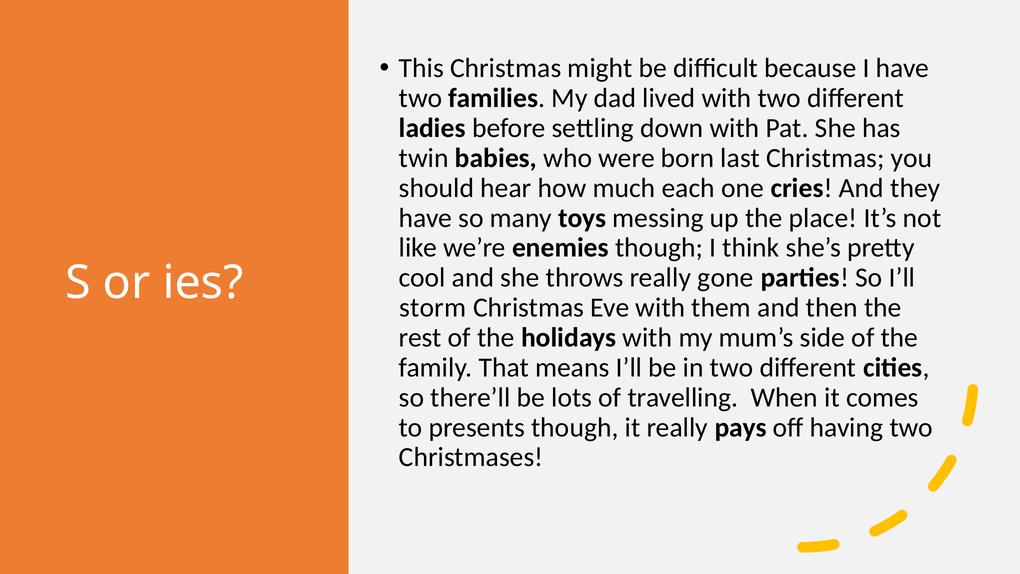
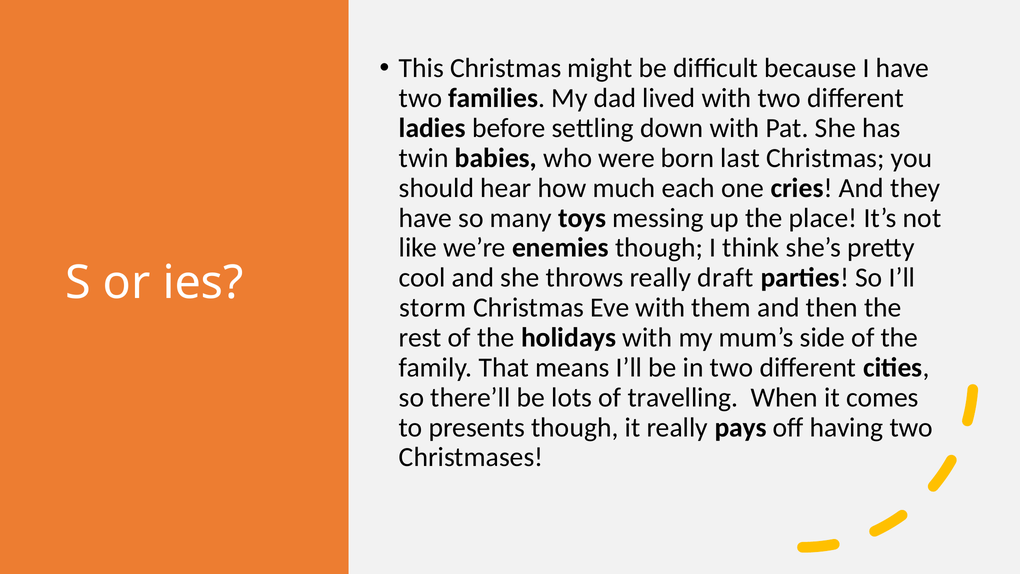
gone: gone -> draft (726, 278)
